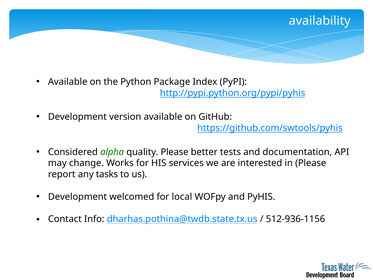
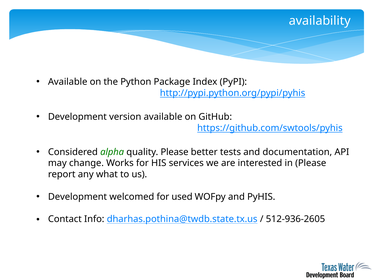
tasks: tasks -> what (107, 174)
local: local -> used (182, 197)
512-936-1156: 512-936-1156 -> 512-936-2605 (295, 219)
